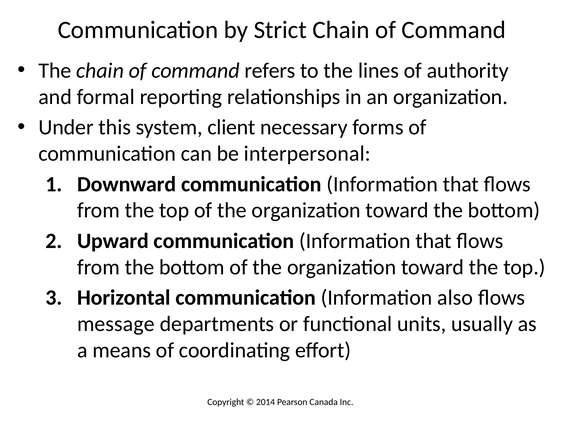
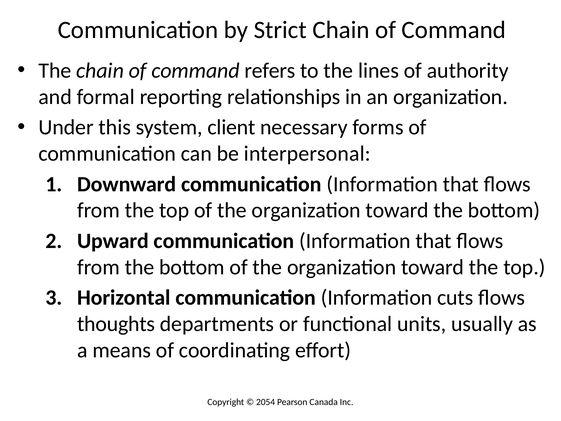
also: also -> cuts (455, 298)
message: message -> thoughts (116, 324)
2014: 2014 -> 2054 (266, 402)
